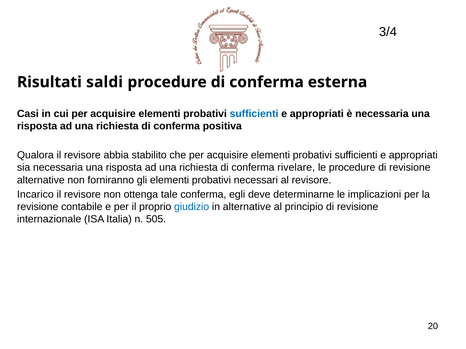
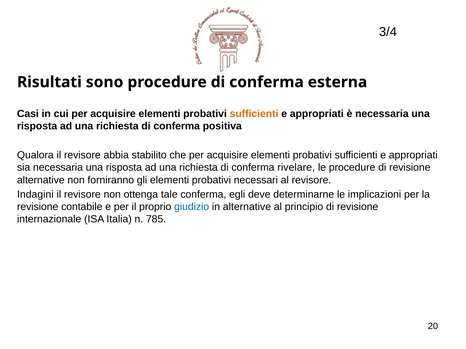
saldi: saldi -> sono (105, 82)
sufficienti colour: blue -> orange (254, 114)
Incarico: Incarico -> Indagini (35, 195)
505: 505 -> 785 (156, 220)
